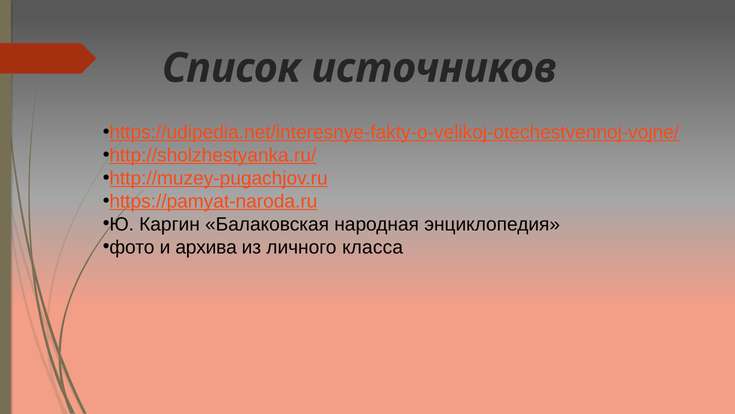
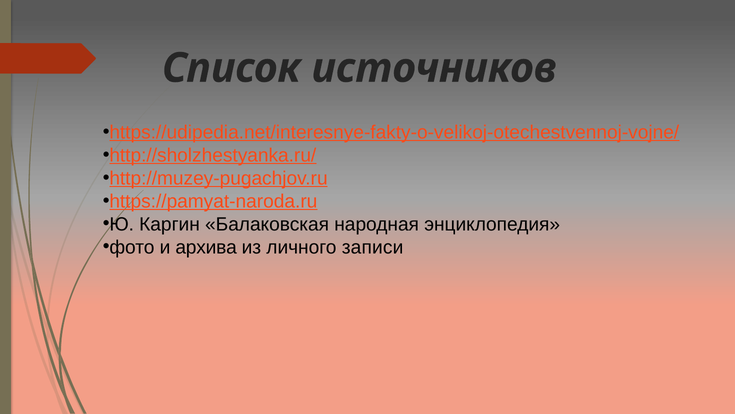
класса: класса -> записи (373, 247)
